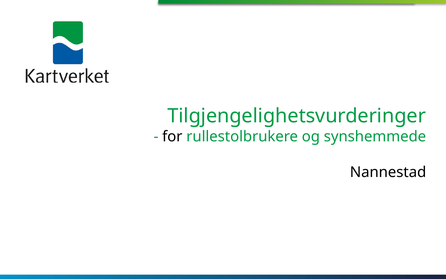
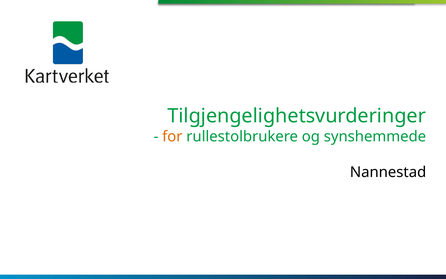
for colour: black -> orange (172, 136)
